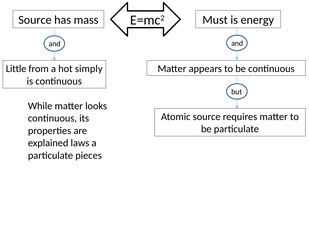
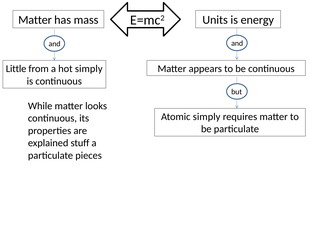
Source: Source -> Matter (35, 20)
Must: Must -> Units (215, 20)
Atomic source: source -> simply (207, 117)
laws: laws -> stuff (80, 143)
